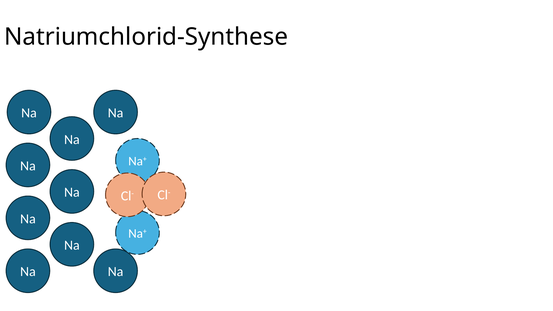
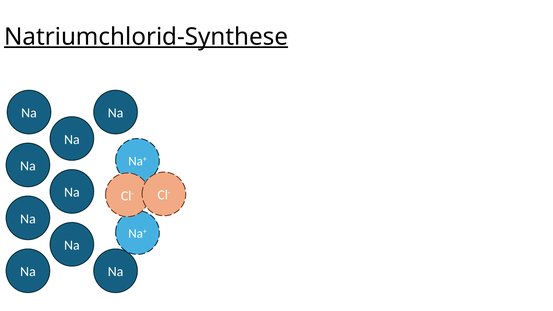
Natriumchlorid-Synthese underline: none -> present (146, 37)
